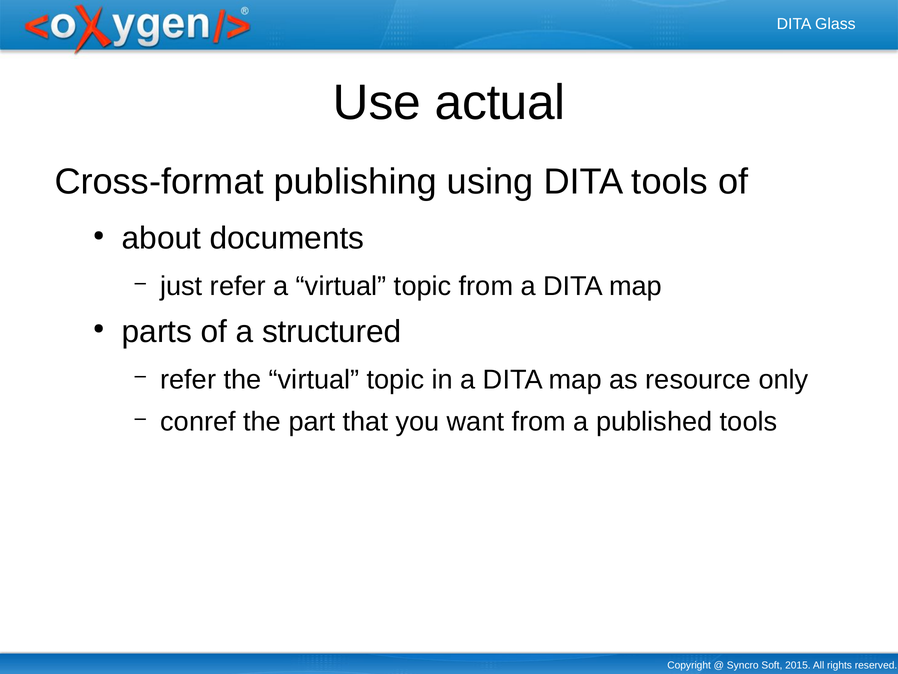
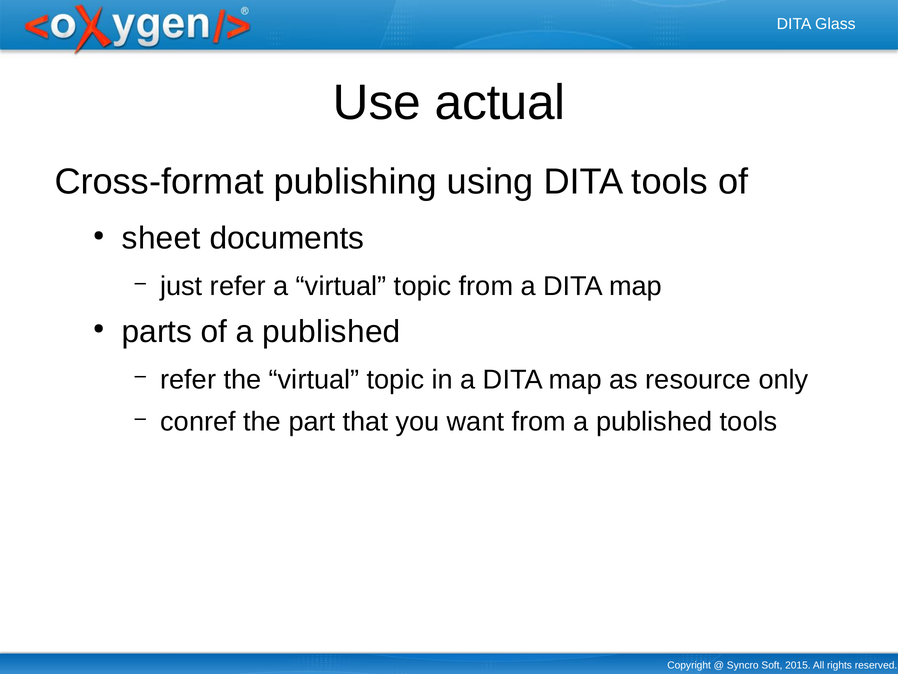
about: about -> sheet (161, 238)
of a structured: structured -> published (332, 331)
